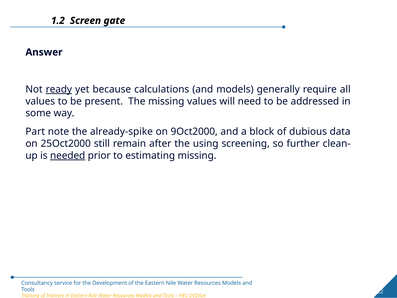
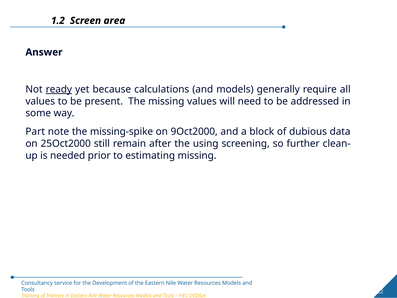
gate: gate -> area (114, 21)
already-spike: already-spike -> missing-spike (122, 132)
needed underline: present -> none (68, 155)
